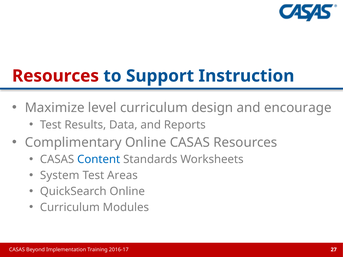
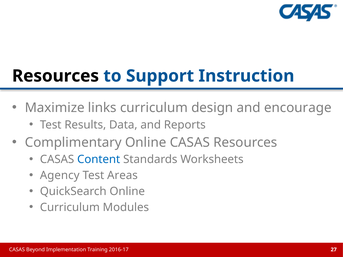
Resources colour: red -> black (55, 76)
level: level -> links (102, 108)
System: System -> Agency (60, 176)
